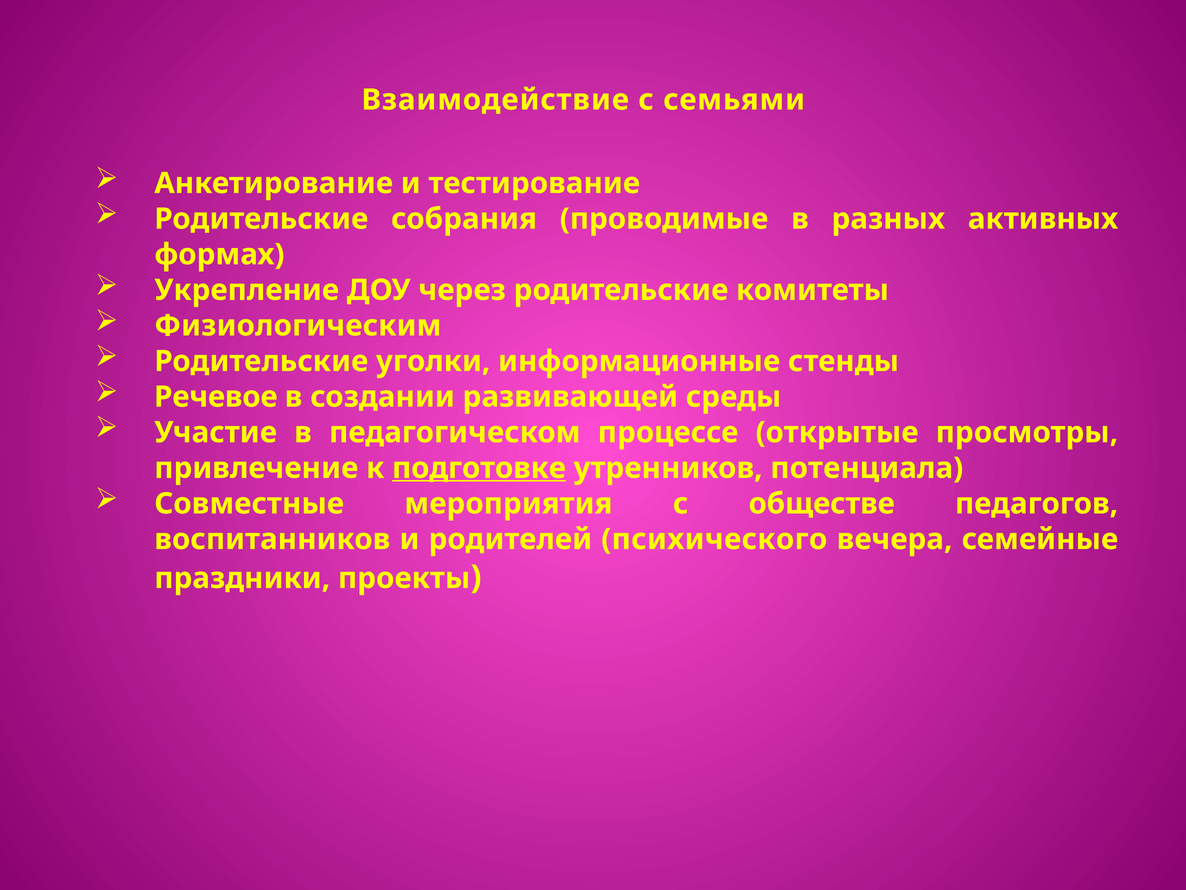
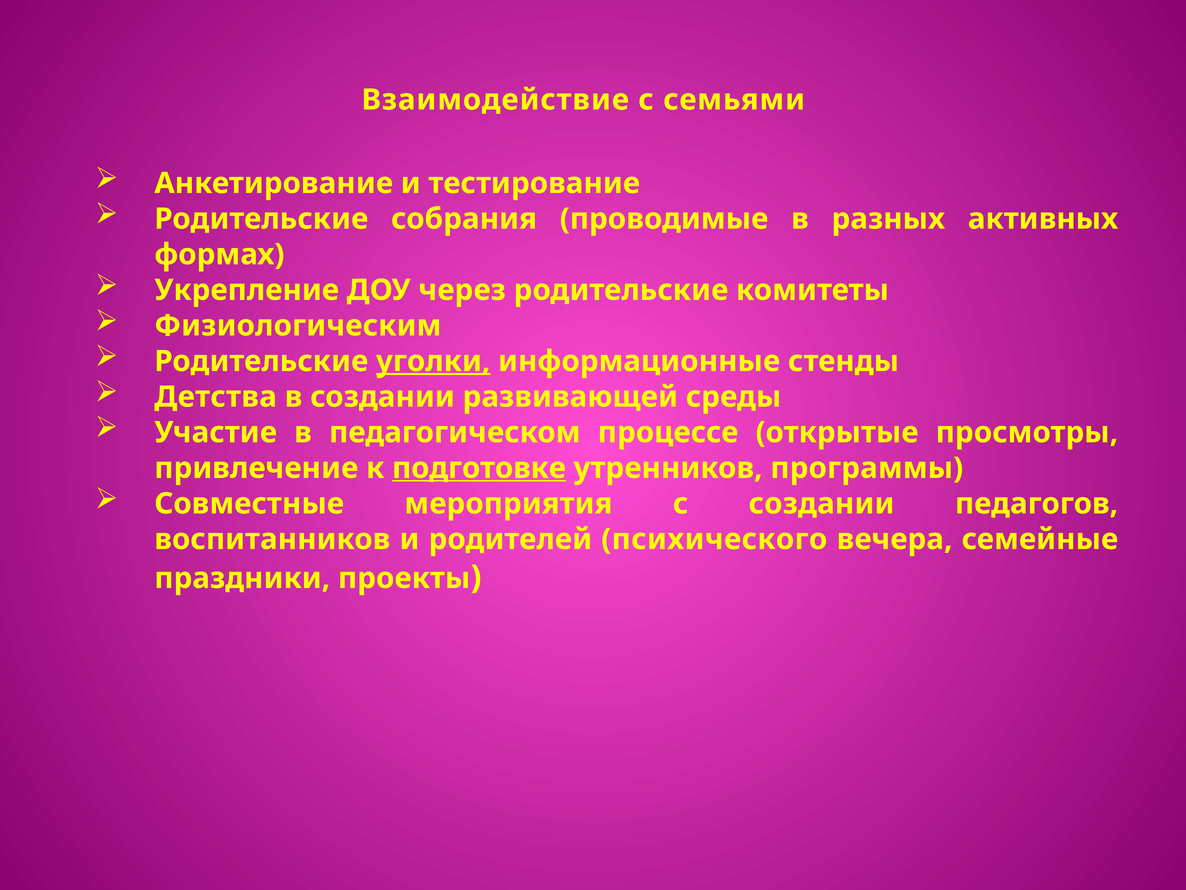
уголки underline: none -> present (433, 361)
Речевое: Речевое -> Детства (216, 397)
потенциала: потенциала -> программы (867, 468)
с обществе: обществе -> создании (821, 503)
